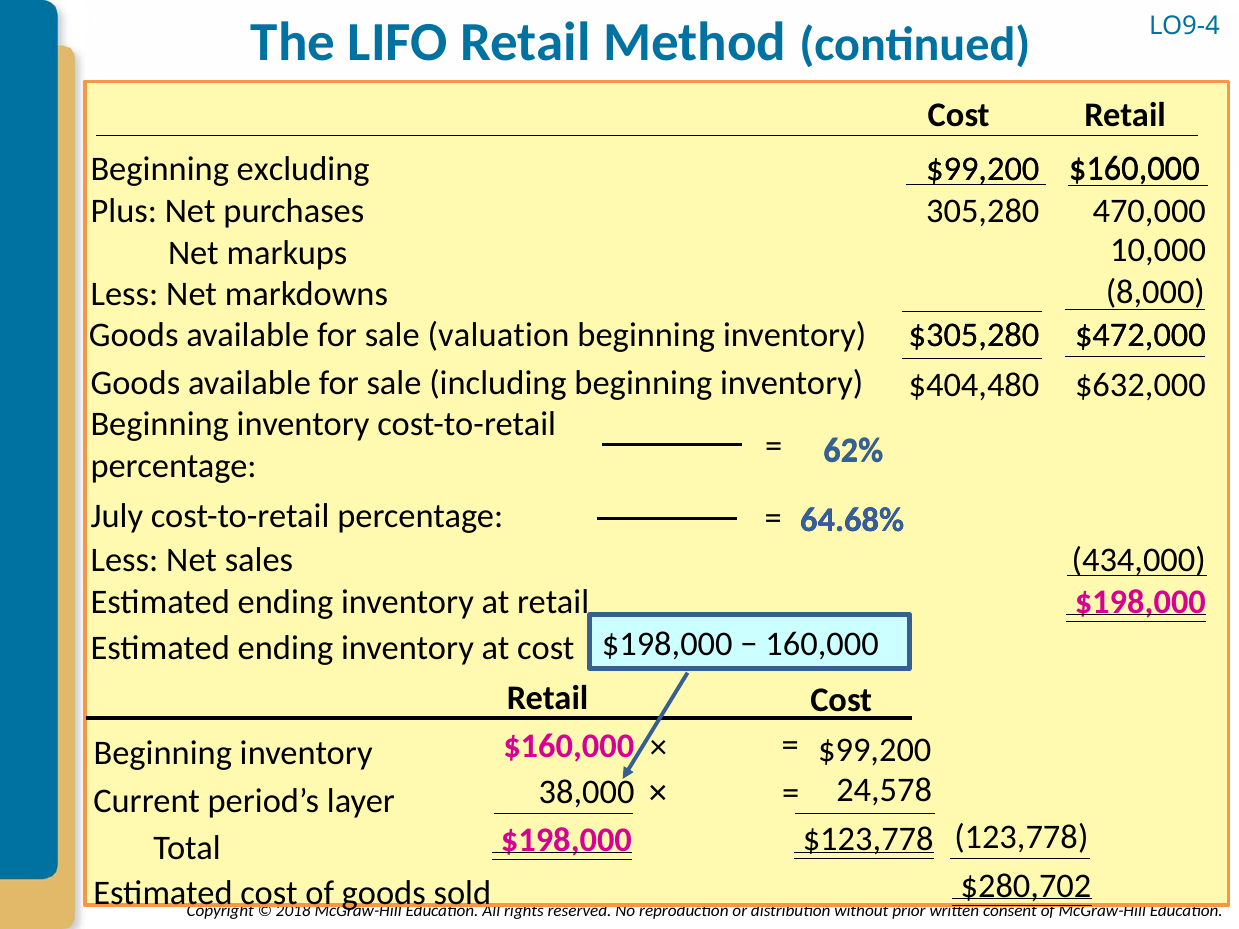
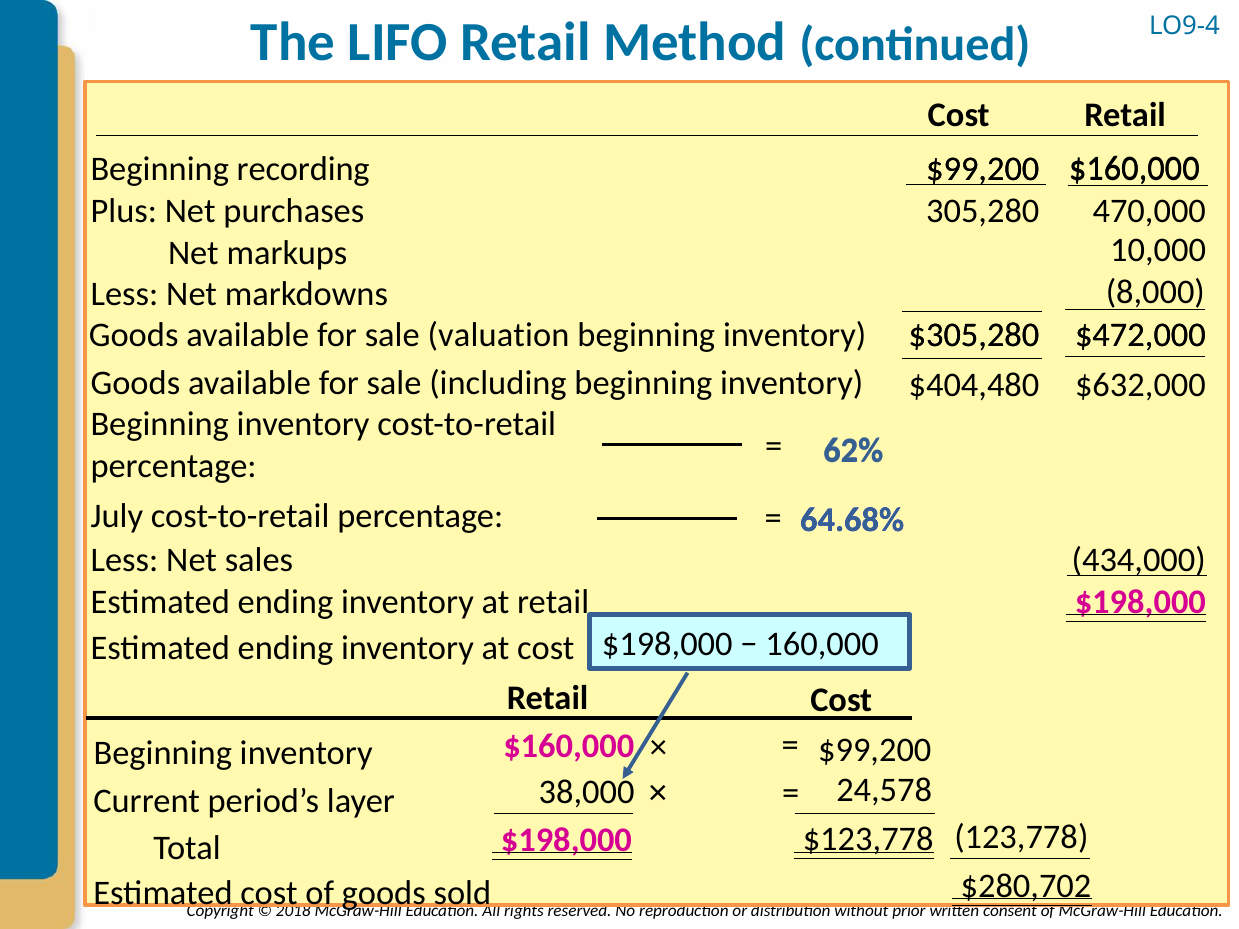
excluding: excluding -> recording (303, 170)
